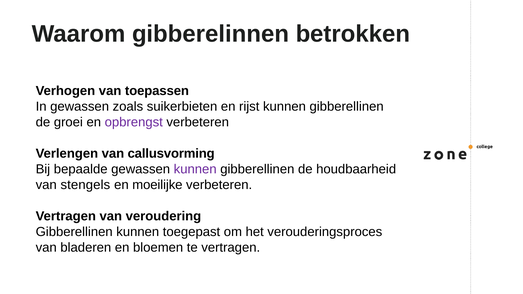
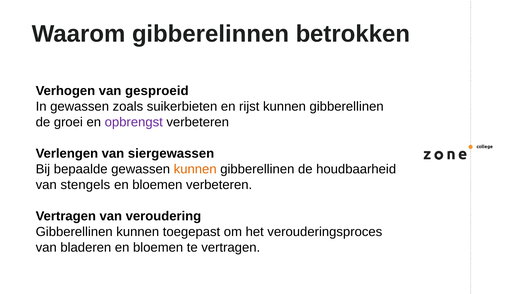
toepassen: toepassen -> gesproeid (157, 91)
callusvorming: callusvorming -> siergewassen (171, 154)
kunnen colour: purple -> orange (195, 169)
moeilijke: moeilijke -> bloemen (157, 185)
